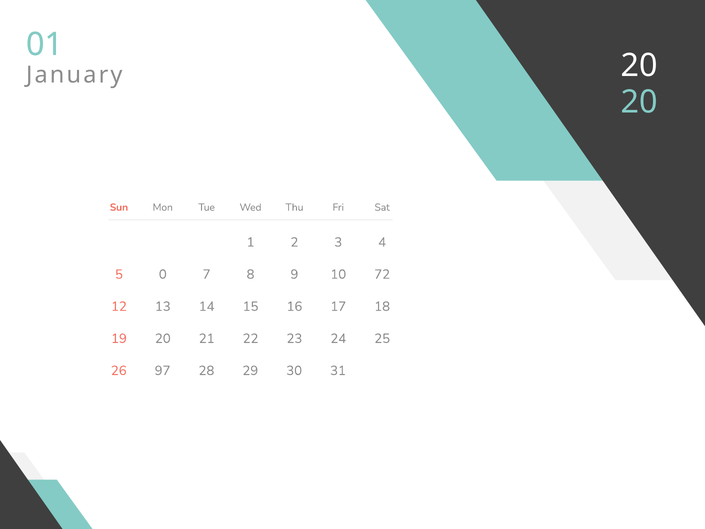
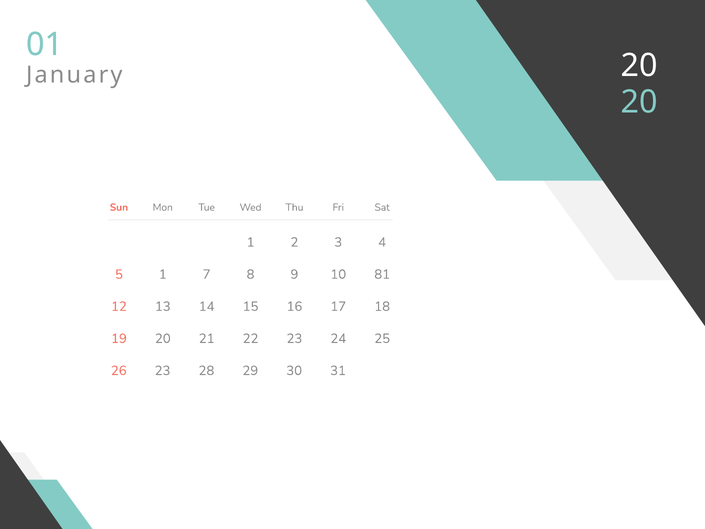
5 0: 0 -> 1 (163, 274)
72: 72 -> 81 (382, 274)
26 97: 97 -> 23 (163, 370)
